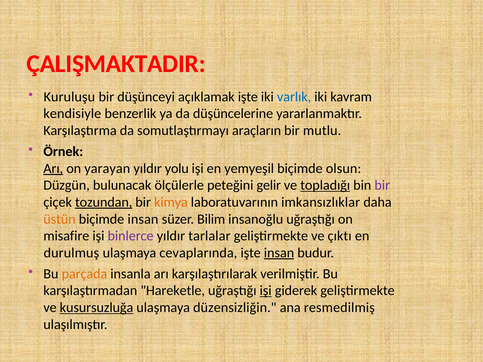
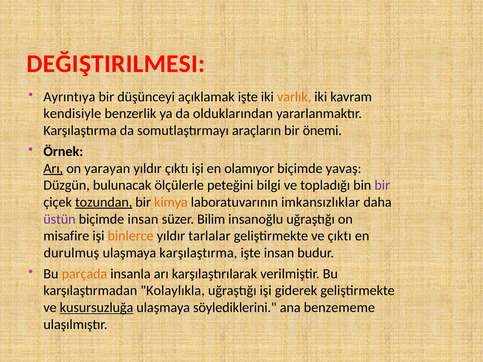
ÇALIŞMAKTADIR: ÇALIŞMAKTADIR -> DEĞIŞTIRILMESI (116, 64)
Kuruluşu: Kuruluşu -> Ayrıntıya (69, 97)
varlık colour: blue -> orange (294, 97)
düşüncelerine: düşüncelerine -> olduklarından (233, 114)
mutlu: mutlu -> önemi (322, 131)
yıldır yolu: yolu -> çıktı (177, 168)
yemyeşil: yemyeşil -> olamıyor (249, 168)
olsun: olsun -> yavaş (344, 168)
gelir: gelir -> bilgi (269, 185)
topladığı underline: present -> none (325, 185)
üstün colour: orange -> purple (60, 219)
binlerce colour: purple -> orange (131, 236)
ulaşmaya cevaplarında: cevaplarında -> karşılaştırma (198, 253)
insan underline: present -> none (279, 253)
Hareketle: Hareketle -> Kolaylıkla (173, 291)
işi underline: present -> none (266, 291)
düzensizliğin: düzensizliğin -> söylediklerini (235, 308)
resmedilmiş: resmedilmiş -> benzememe (339, 308)
